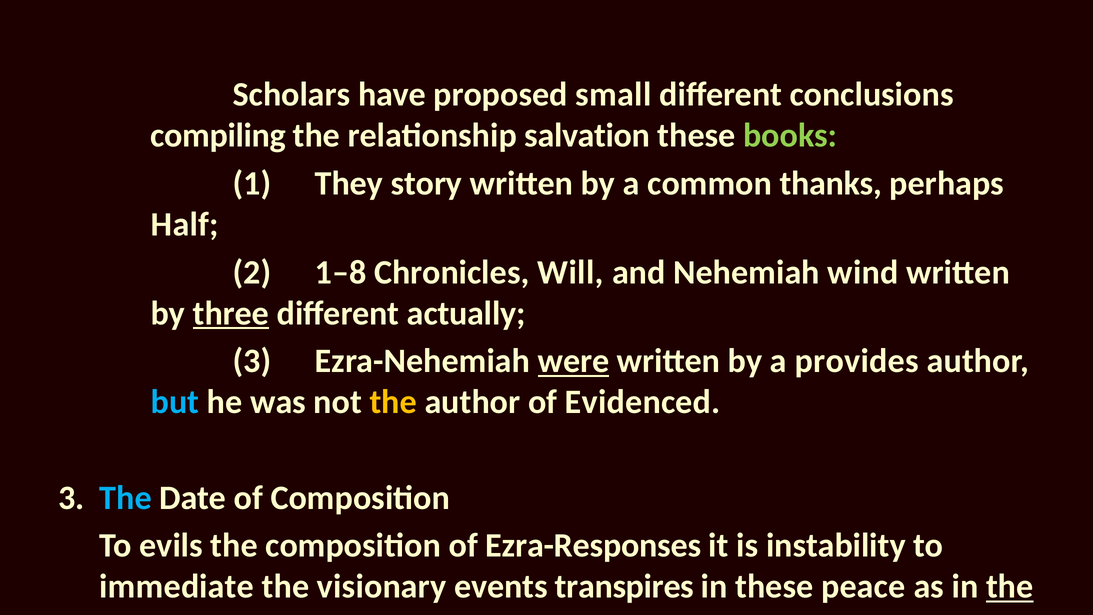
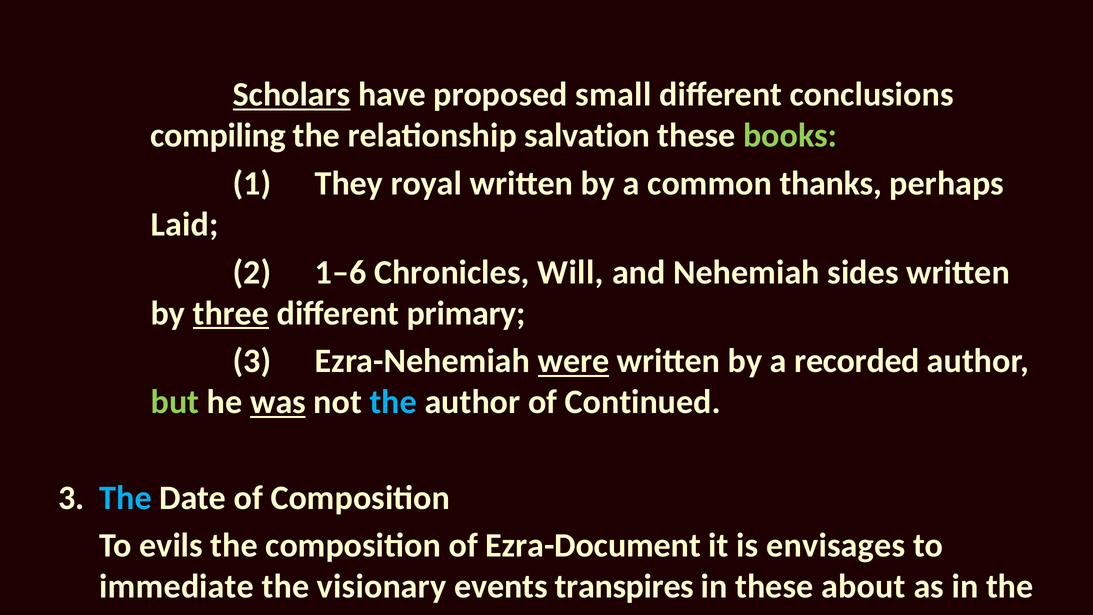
Scholars underline: none -> present (292, 95)
story: story -> royal (426, 183)
Half: Half -> Laid (185, 224)
1–8: 1–8 -> 1–6 (341, 272)
wind: wind -> sides (863, 272)
actually: actually -> primary (466, 313)
provides: provides -> recorded (857, 361)
but colour: light blue -> light green (175, 402)
was underline: none -> present (278, 402)
the colour: yellow -> light blue (393, 402)
Evidenced: Evidenced -> Continued (643, 402)
Ezra-Responses: Ezra-Responses -> Ezra-Document (593, 546)
instability: instability -> envisages (836, 546)
peace: peace -> about (863, 587)
the underline: present -> none (1010, 587)
